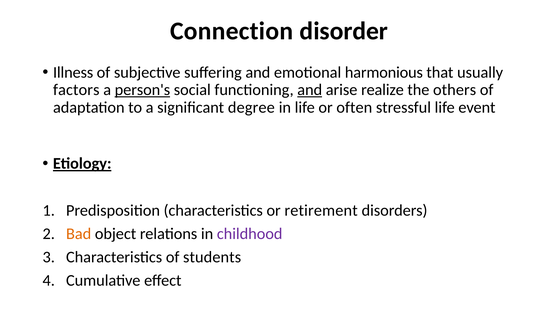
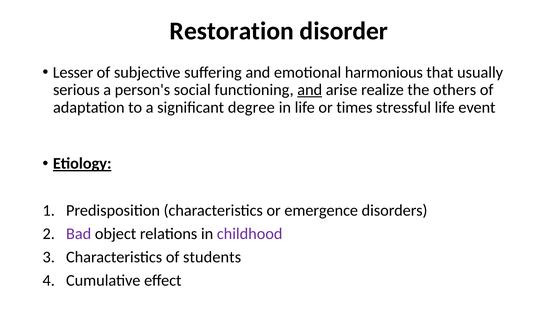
Connection: Connection -> Restoration (232, 31)
Illness: Illness -> Lesser (73, 72)
factors: factors -> serious (76, 90)
person's underline: present -> none (142, 90)
often: often -> times (354, 107)
retirement: retirement -> emergence (321, 210)
Bad colour: orange -> purple (79, 234)
